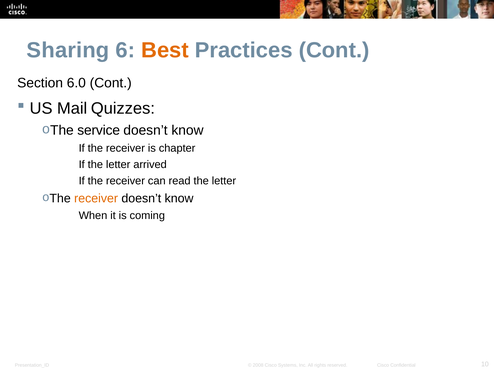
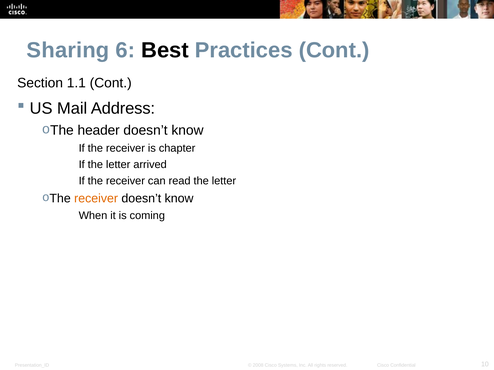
Best colour: orange -> black (165, 50)
6.0: 6.0 -> 1.1 (76, 83)
Quizzes: Quizzes -> Address (123, 108)
service: service -> header (99, 130)
